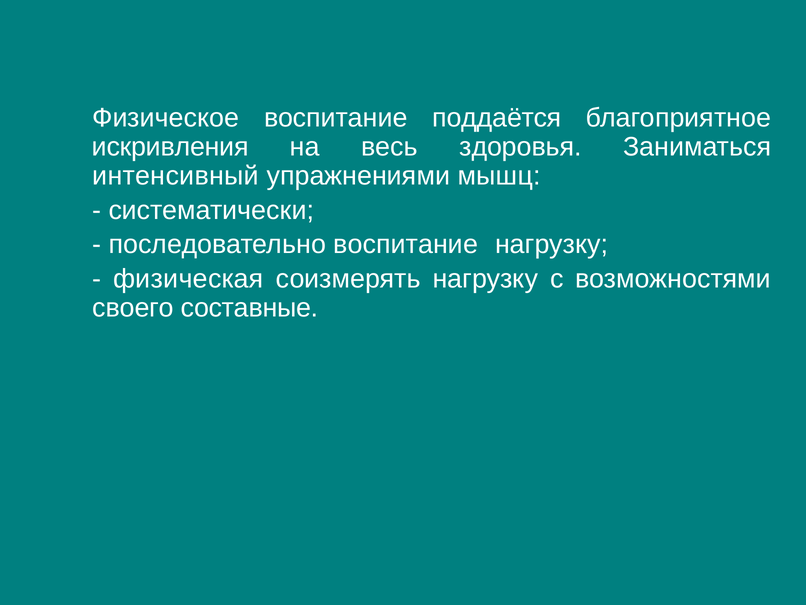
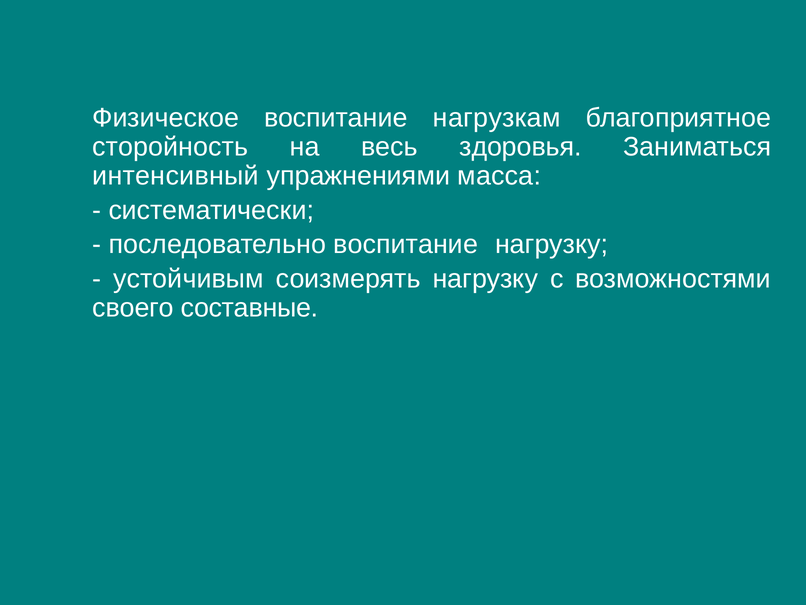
поддаётся: поддаётся -> нагрузкам (497, 118)
искривления: искривления -> сторойность (170, 147)
мышц: мышц -> масса (499, 176)
физическая: физическая -> устойчивым (188, 279)
